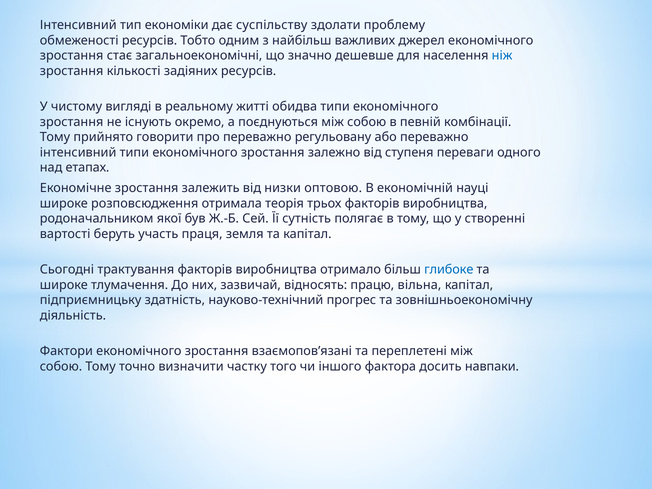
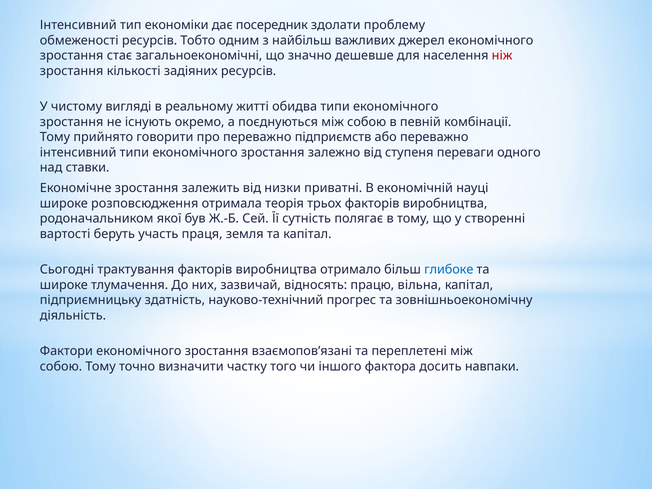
суспільству: суспільству -> посередник (272, 25)
ніж colour: blue -> red (502, 56)
регульовану: регульовану -> підприємств (333, 137)
етапах: етапах -> ставки (88, 168)
оптовою: оптовою -> приватні (333, 188)
